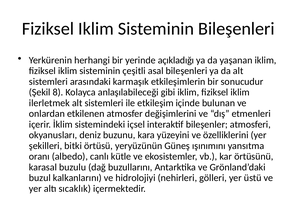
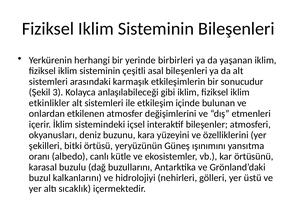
açıkladığı: açıkladığı -> birbirleri (176, 60)
8: 8 -> 3 (58, 92)
ilerletmek: ilerletmek -> etkinlikler (49, 103)
